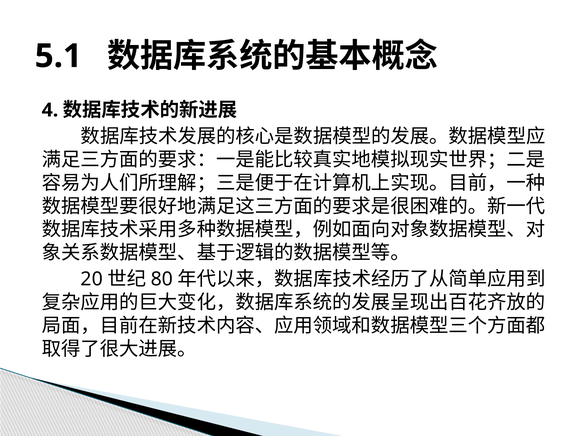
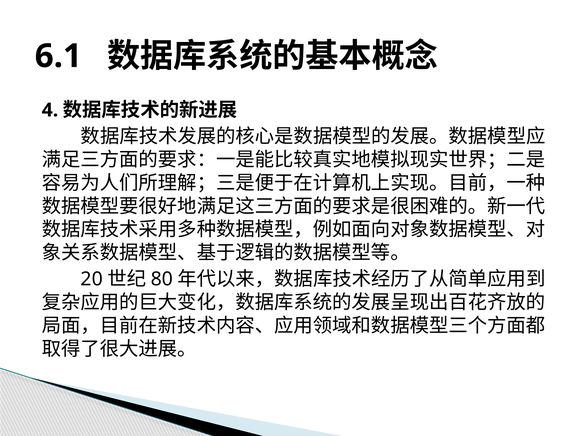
5.1: 5.1 -> 6.1 (58, 56)
